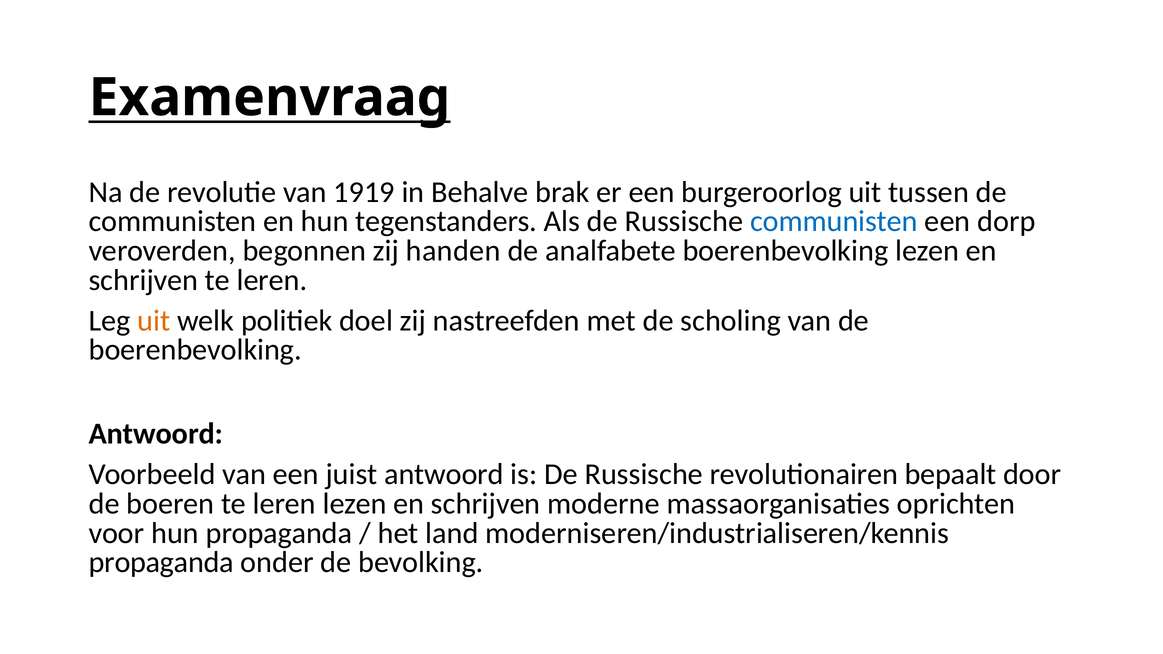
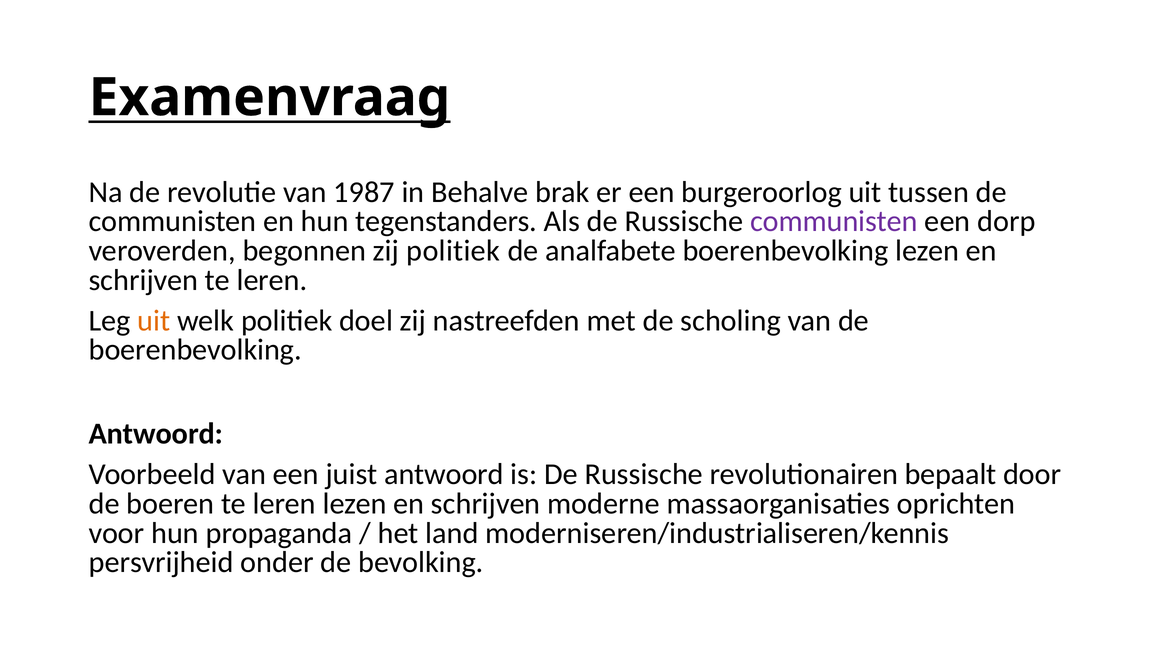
1919: 1919 -> 1987 (364, 192)
communisten colour: blue -> purple (834, 221)
zij handen: handen -> politiek (453, 251)
propaganda: propaganda -> persvrijheid (161, 563)
